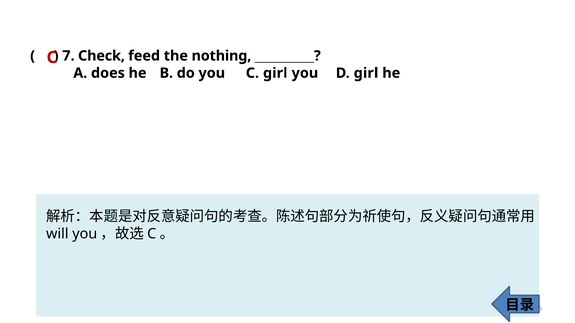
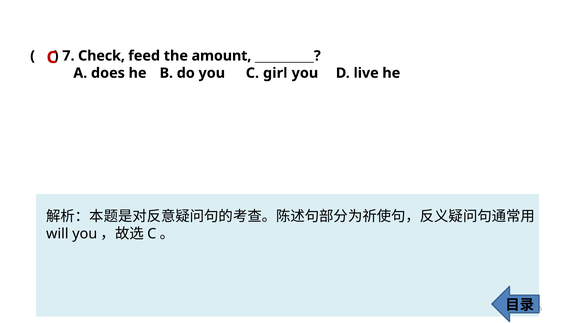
nothing: nothing -> amount (221, 56)
D girl: girl -> live (366, 73)
